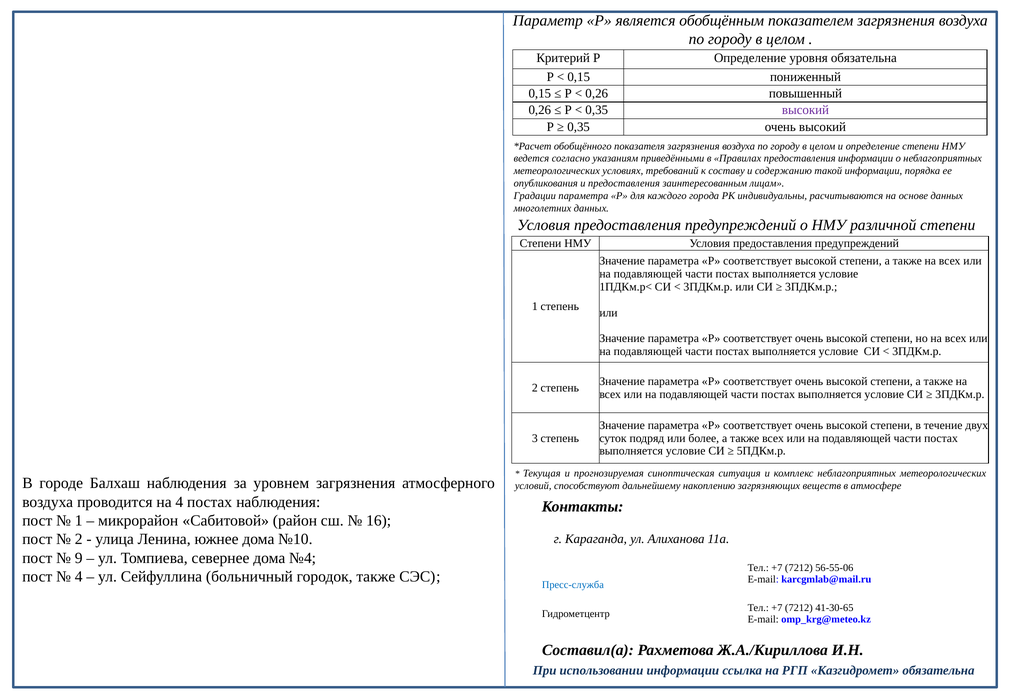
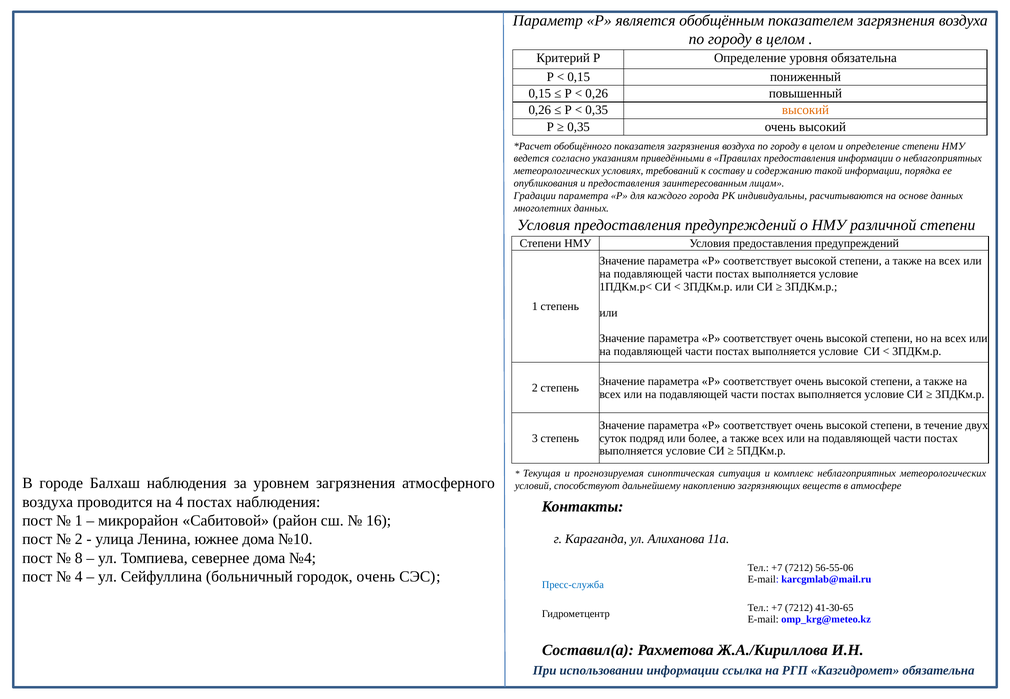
высокий colour: purple -> orange (806, 110)
9: 9 -> 8 (79, 558)
городок также: также -> очень (376, 577)
